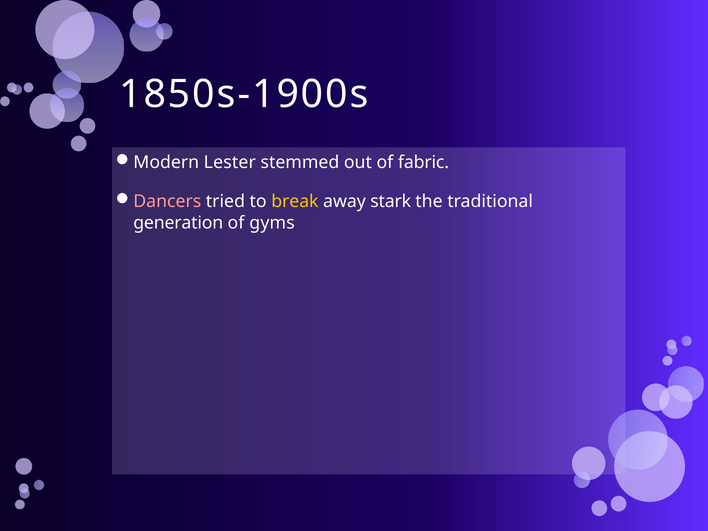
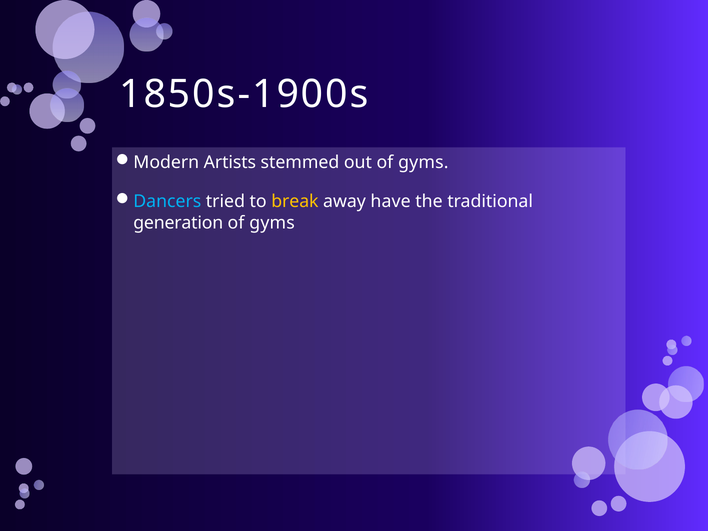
Lester: Lester -> Artists (230, 163)
out of fabric: fabric -> gyms (423, 163)
Dancers colour: pink -> light blue (167, 202)
stark: stark -> have (391, 202)
